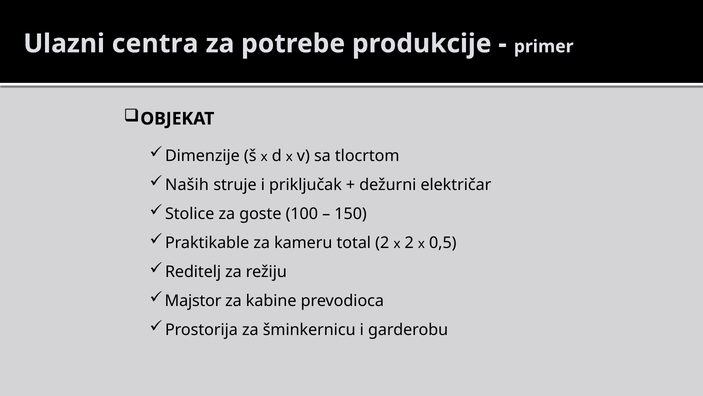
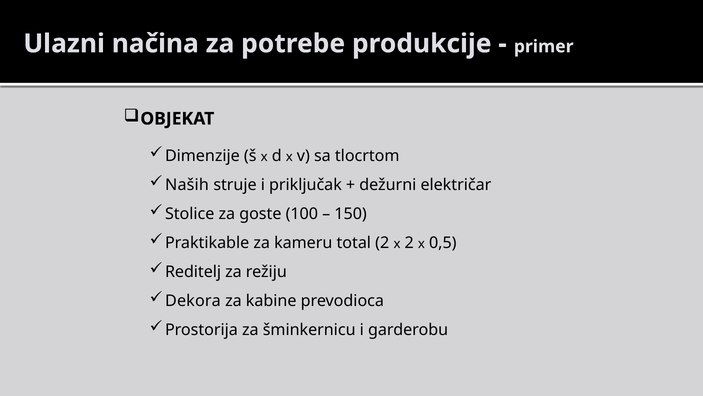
centra: centra -> načina (155, 44)
Majstor: Majstor -> Dekora (193, 301)
